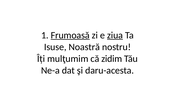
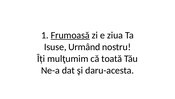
ziua underline: present -> none (115, 35)
Noastră: Noastră -> Urmând (84, 47)
zidim: zidim -> toată (112, 58)
